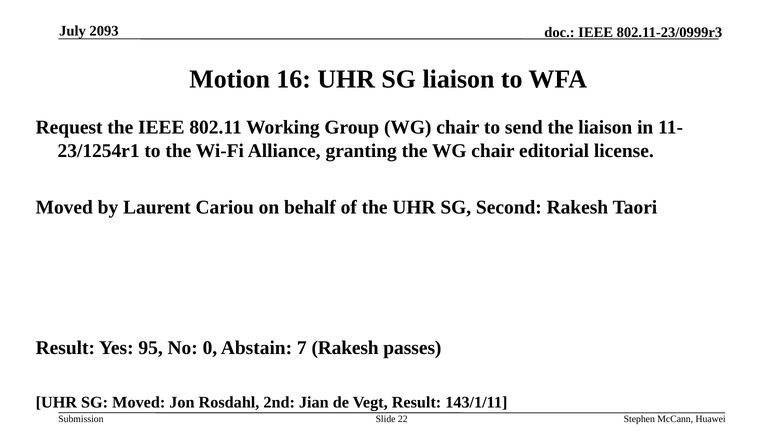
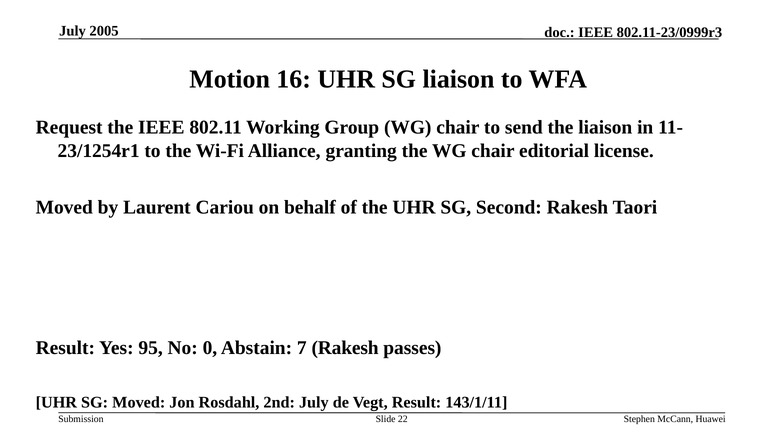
2093: 2093 -> 2005 (104, 31)
2nd Jian: Jian -> July (314, 402)
